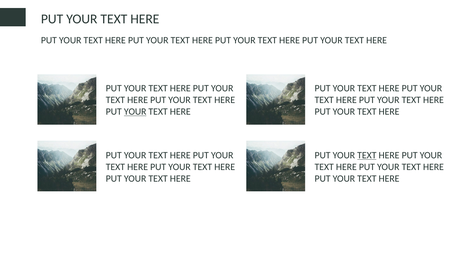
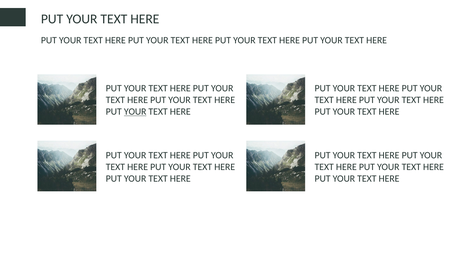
TEXT underline: present -> none (367, 155)
